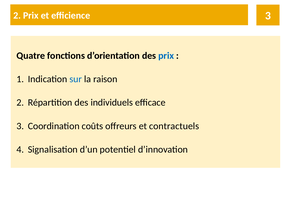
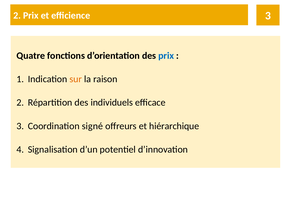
sur colour: blue -> orange (76, 79)
coûts: coûts -> signé (92, 126)
contractuels: contractuels -> hiérarchique (174, 126)
